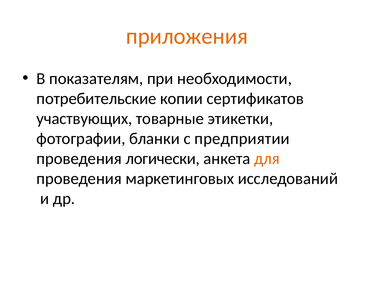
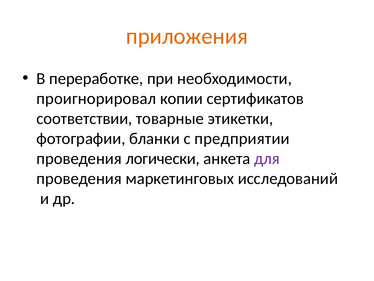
показателям: показателям -> переработке (96, 78)
потребительские: потребительские -> проигнорировал (96, 98)
участвующих: участвующих -> соответствии (84, 118)
для colour: orange -> purple (267, 158)
